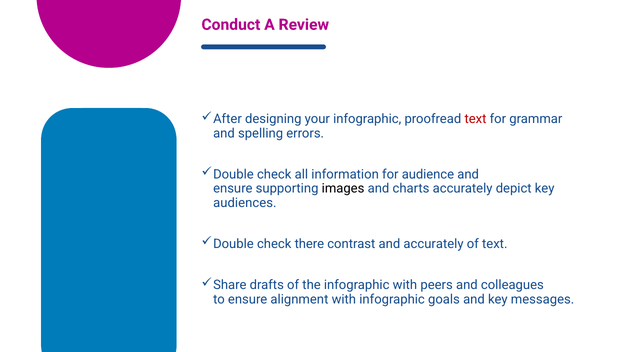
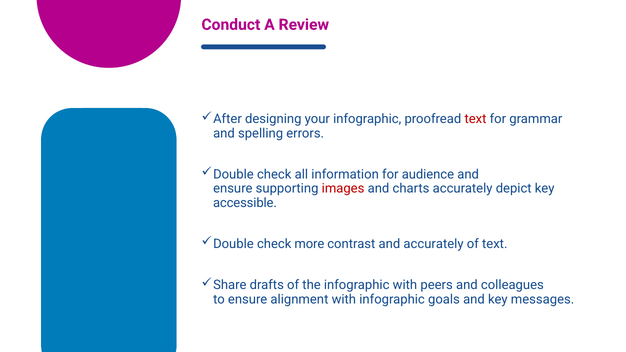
images colour: black -> red (343, 189)
audiences: audiences -> accessible (245, 203)
there: there -> more (309, 244)
